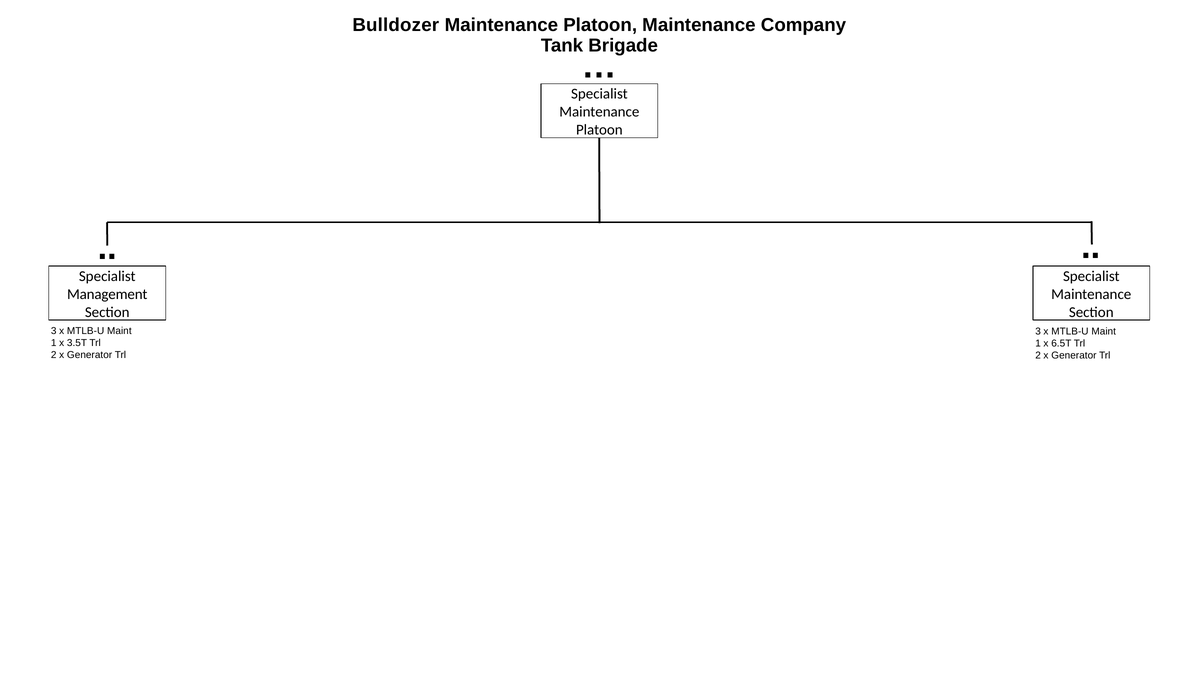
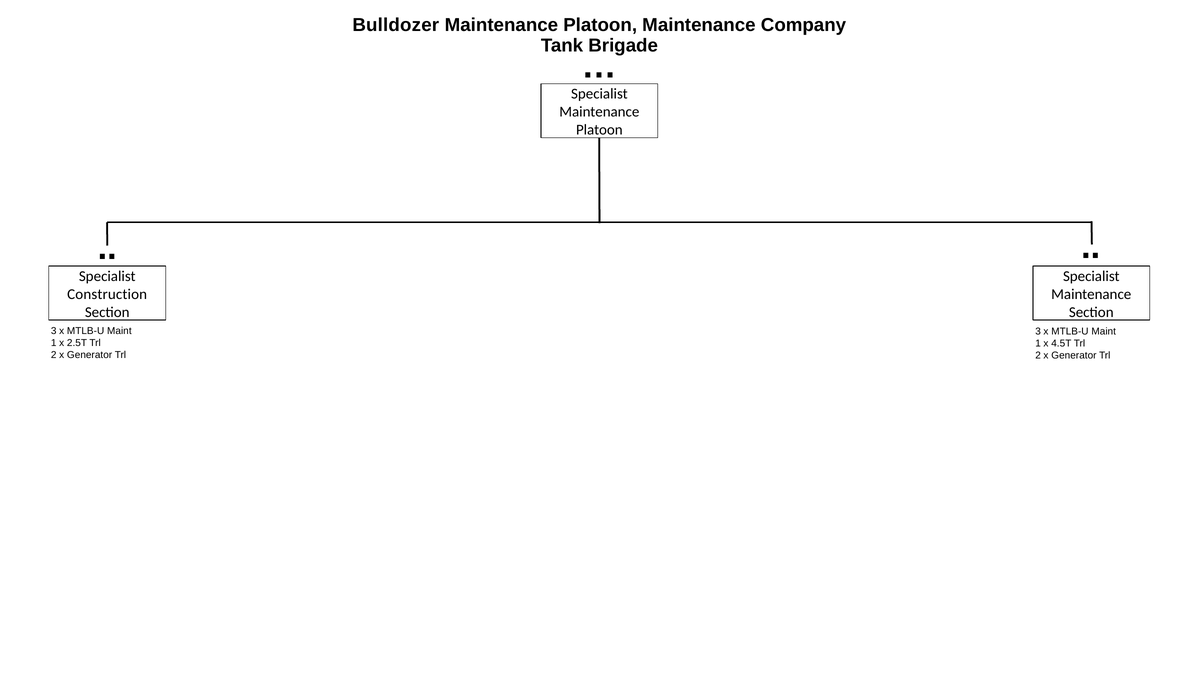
Management: Management -> Construction (107, 294)
3.5T: 3.5T -> 2.5T (77, 342)
6.5T: 6.5T -> 4.5T (1061, 343)
